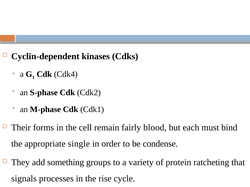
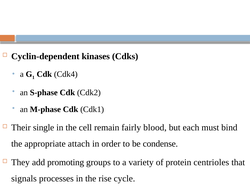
forms: forms -> single (44, 128)
single: single -> attach (79, 144)
something: something -> promoting (66, 163)
ratcheting: ratcheting -> centrioles (211, 163)
